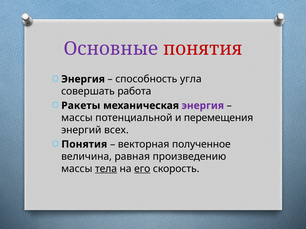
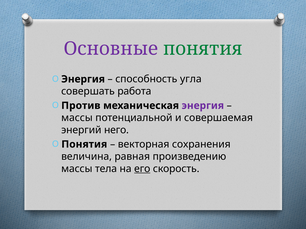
понятия colour: red -> green (203, 49)
Ракеты: Ракеты -> Против (81, 106)
перемещения: перемещения -> совершаемая (219, 118)
всех: всех -> него (116, 130)
полученное: полученное -> сохранения (201, 145)
тела underline: present -> none (106, 169)
